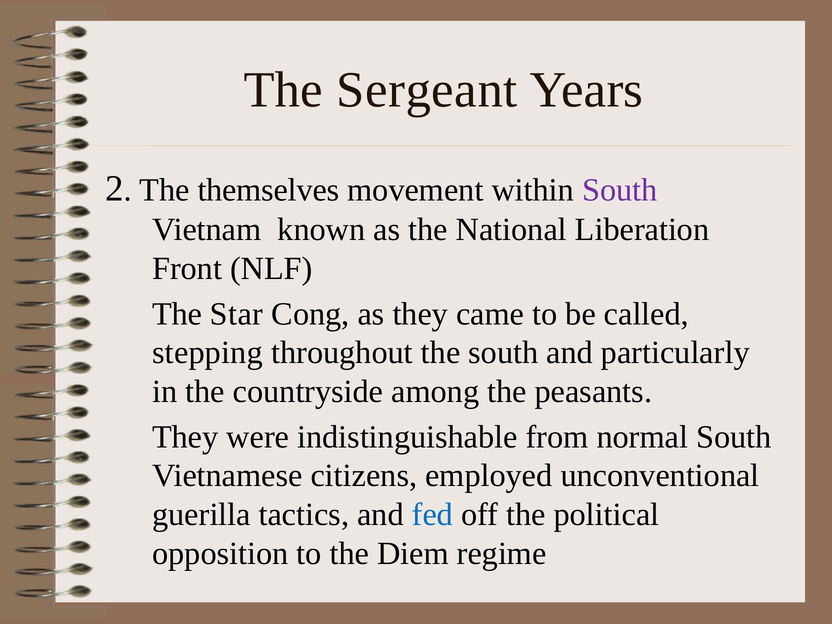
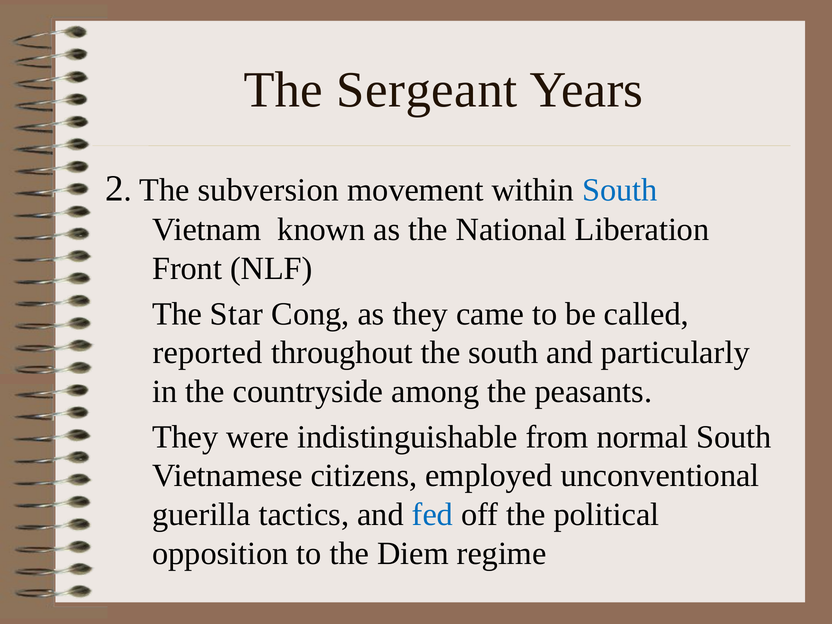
themselves: themselves -> subversion (268, 190)
South colour: purple -> blue (620, 190)
stepping: stepping -> reported (208, 353)
